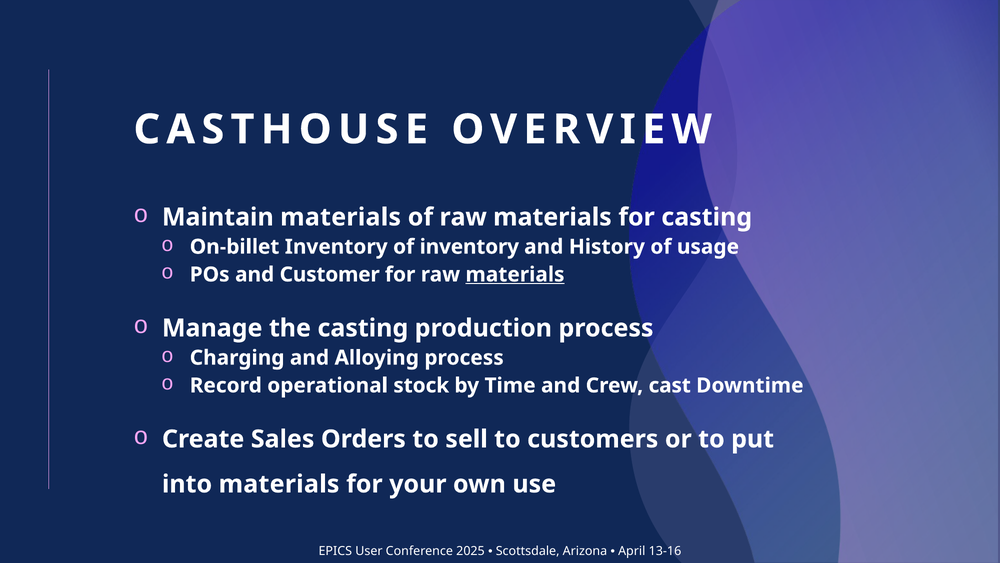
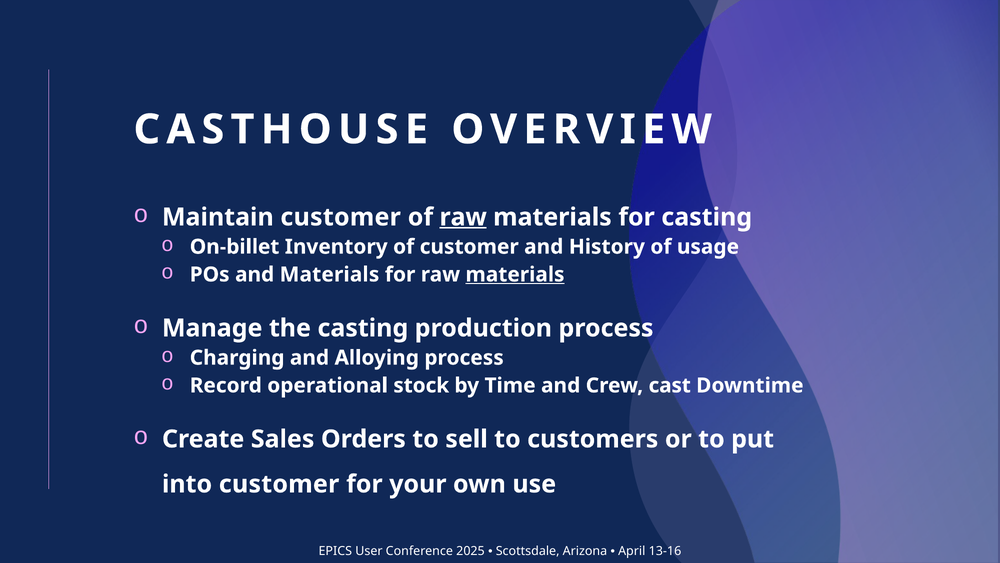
Maintain materials: materials -> customer (341, 217)
raw underline: none -> present (463, 217)
of inventory: inventory -> customer (469, 247)
and Customer: Customer -> Materials (330, 274)
into materials: materials -> customer (279, 484)
